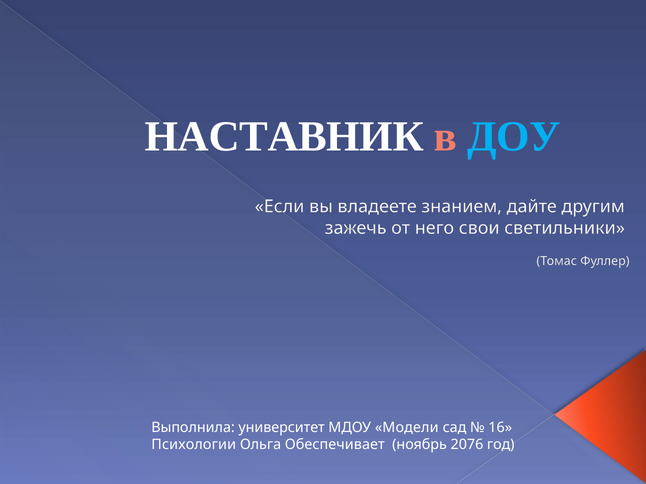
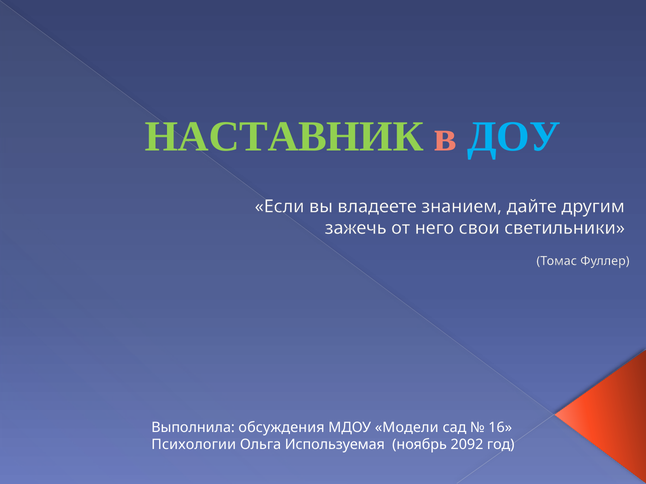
НАСТАВНИК colour: white -> light green (284, 137)
университет: университет -> обсуждения (282, 428)
Обеспечивает: Обеспечивает -> Используемая (335, 445)
2076: 2076 -> 2092 (467, 445)
